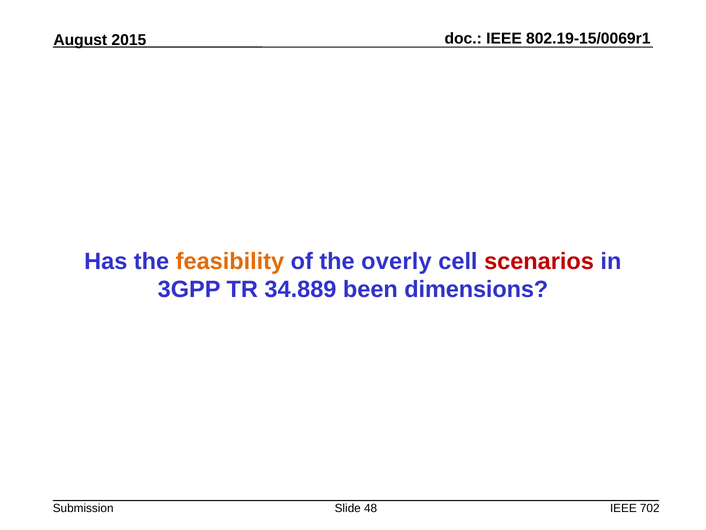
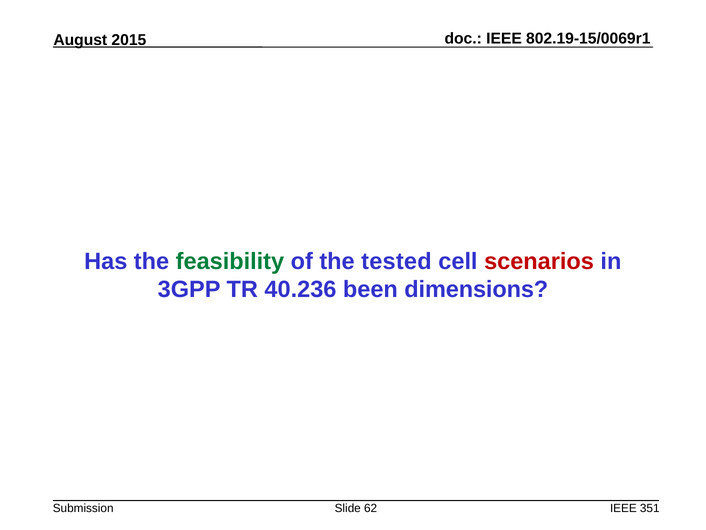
feasibility colour: orange -> green (230, 261)
overly: overly -> tested (396, 261)
34.889: 34.889 -> 40.236 (300, 289)
48: 48 -> 62 (371, 508)
702: 702 -> 351 (650, 508)
